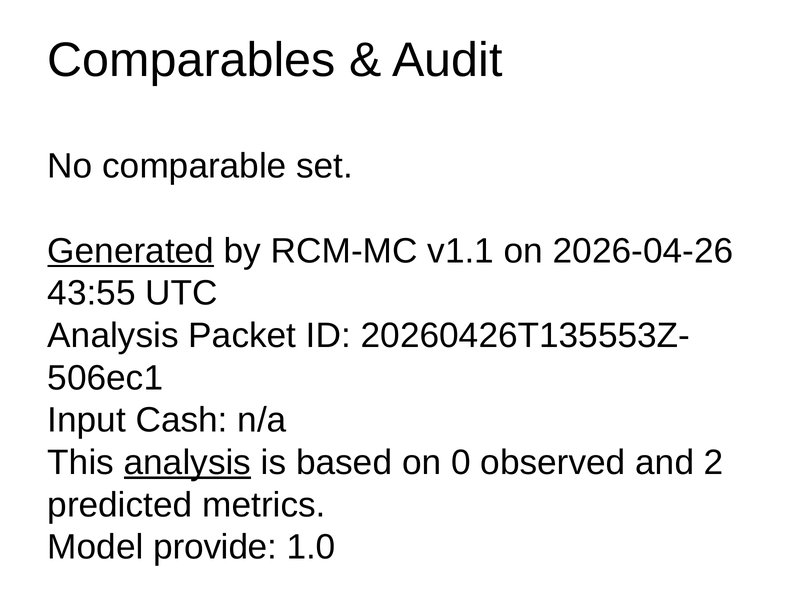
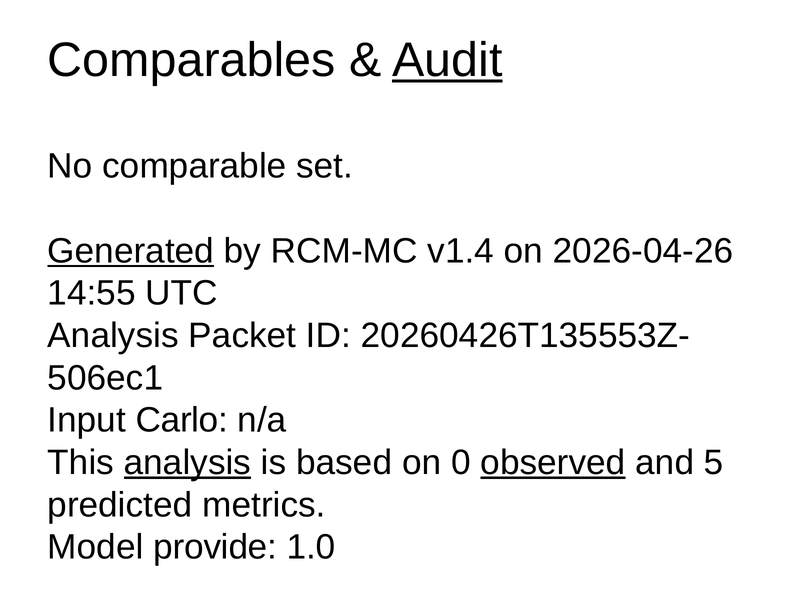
Audit underline: none -> present (447, 60)
v1.1: v1.1 -> v1.4 (461, 251)
43:55: 43:55 -> 14:55 (92, 293)
Cash: Cash -> Carlo (182, 420)
observed underline: none -> present (553, 462)
2: 2 -> 5 (714, 462)
